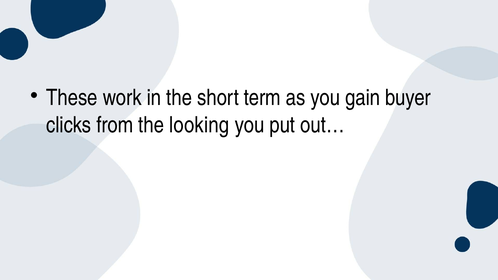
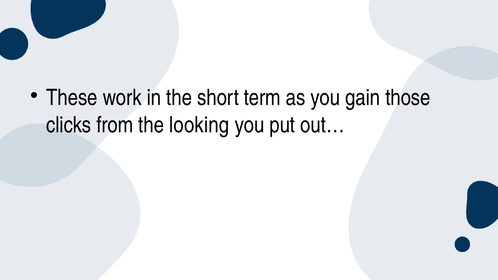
buyer: buyer -> those (408, 98)
